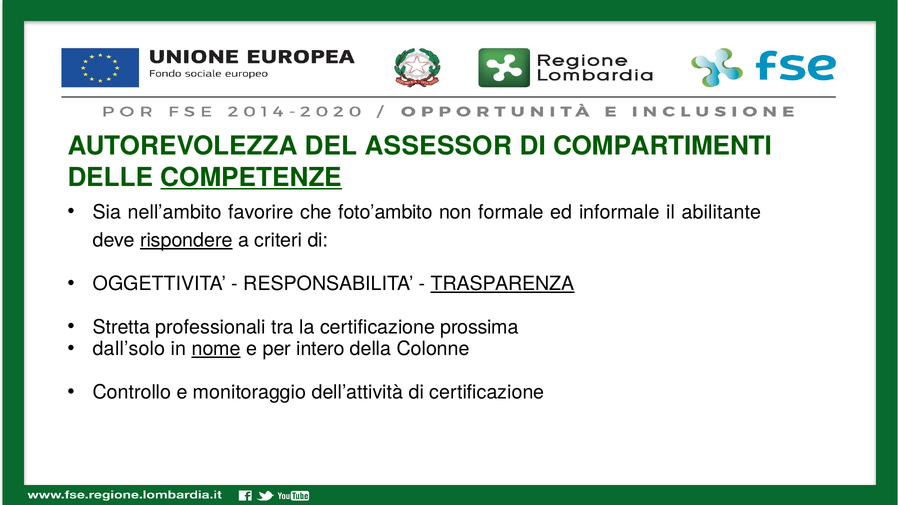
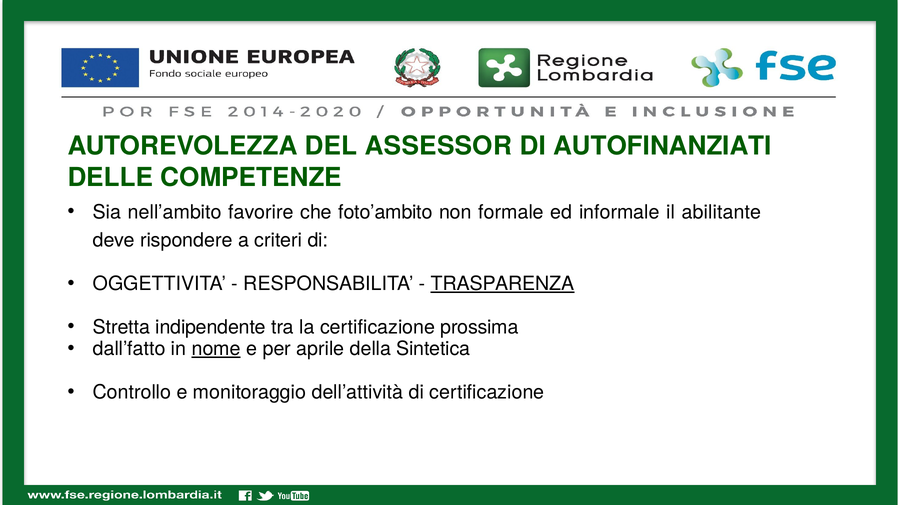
COMPARTIMENTI: COMPARTIMENTI -> AUTOFINANZIATI (662, 146)
COMPETENZE underline: present -> none (251, 178)
rispondere underline: present -> none (186, 240)
professionali: professionali -> indipendente (211, 327)
dall’solo: dall’solo -> dall’fatto (129, 349)
intero: intero -> aprile (320, 349)
Colonne: Colonne -> Sintetica (433, 349)
